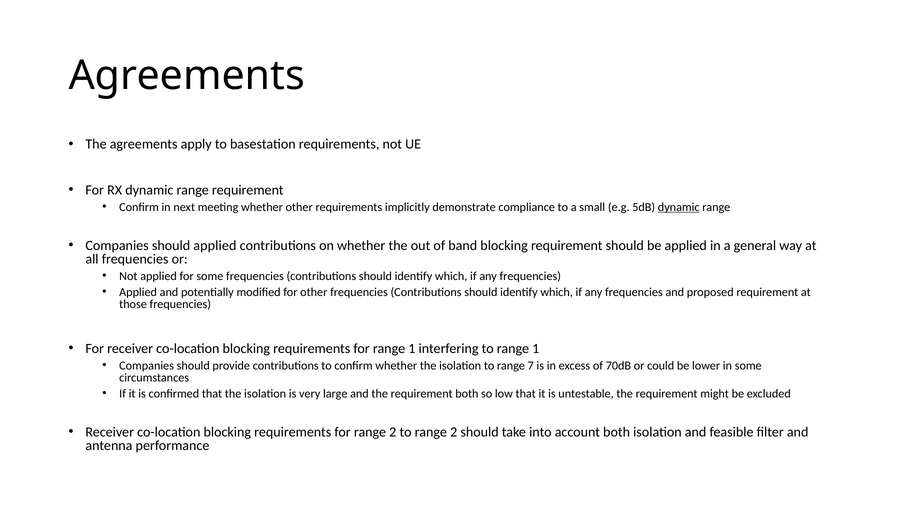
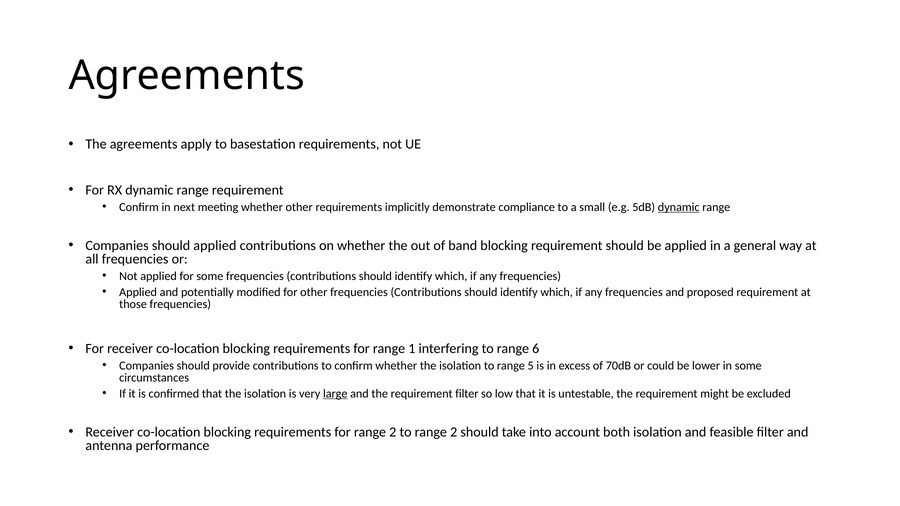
to range 1: 1 -> 6 (536, 349)
7: 7 -> 5 (531, 366)
large underline: none -> present (335, 394)
requirement both: both -> filter (467, 394)
